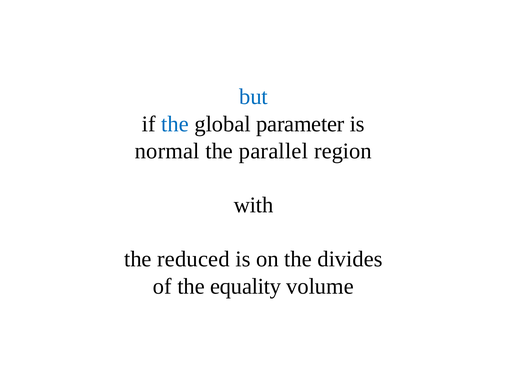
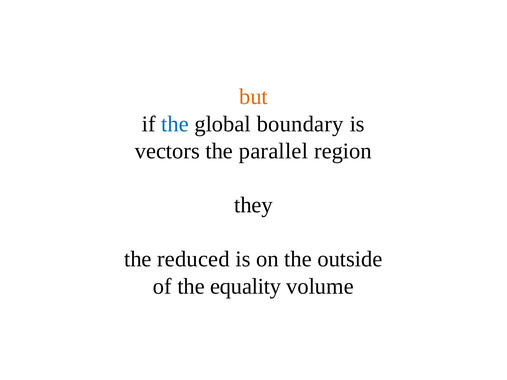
but colour: blue -> orange (253, 97)
parameter: parameter -> boundary (300, 124)
normal: normal -> vectors (167, 151)
with: with -> they (253, 205)
divides: divides -> outside (350, 259)
